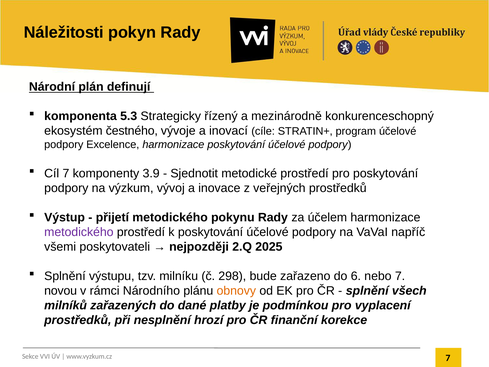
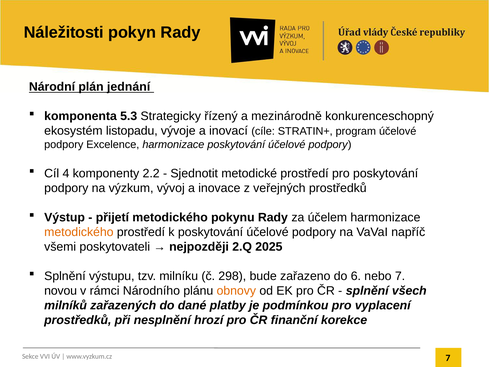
definují: definují -> jednání (129, 87)
čestného: čestného -> listopadu (132, 131)
Cíl 7: 7 -> 4 (66, 173)
3.9: 3.9 -> 2.2 (151, 173)
metodického colour: purple -> orange (79, 232)
